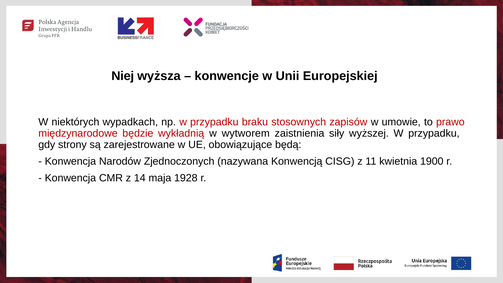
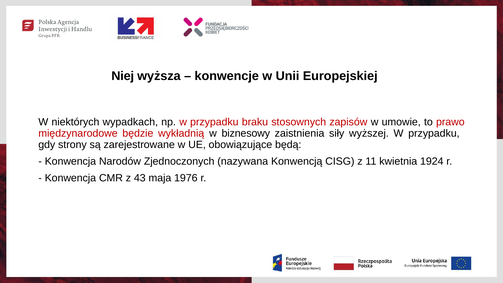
wytworem: wytworem -> biznesowy (246, 133)
1900: 1900 -> 1924 (432, 161)
14: 14 -> 43 (140, 178)
1928: 1928 -> 1976 (186, 178)
